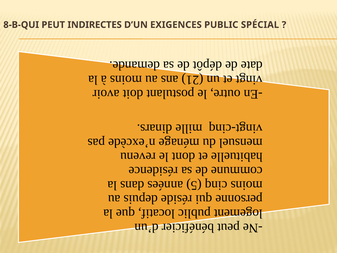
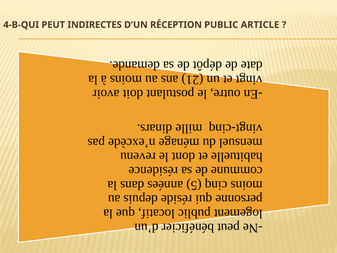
8-B-QUI: 8-B-QUI -> 4-B-QUI (21, 25)
EXIGENCES: EXIGENCES -> RÉCEPTION (176, 25)
SPÉCIAL: SPÉCIAL -> ARTICLE (260, 25)
